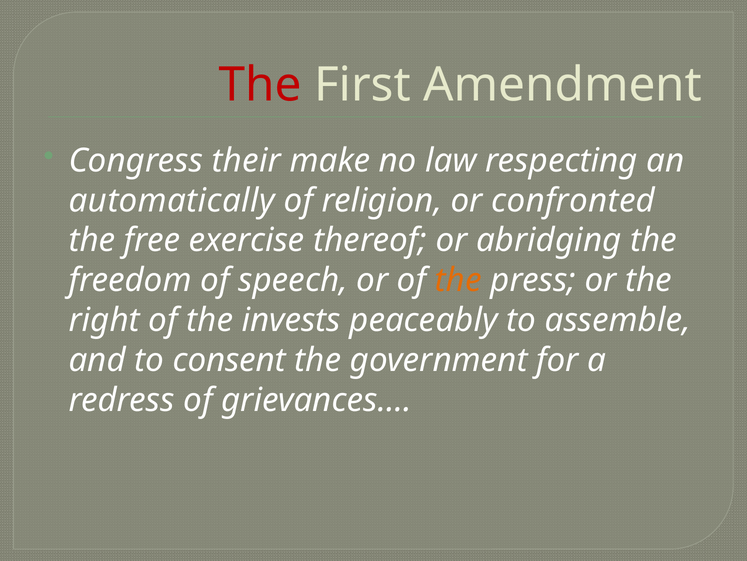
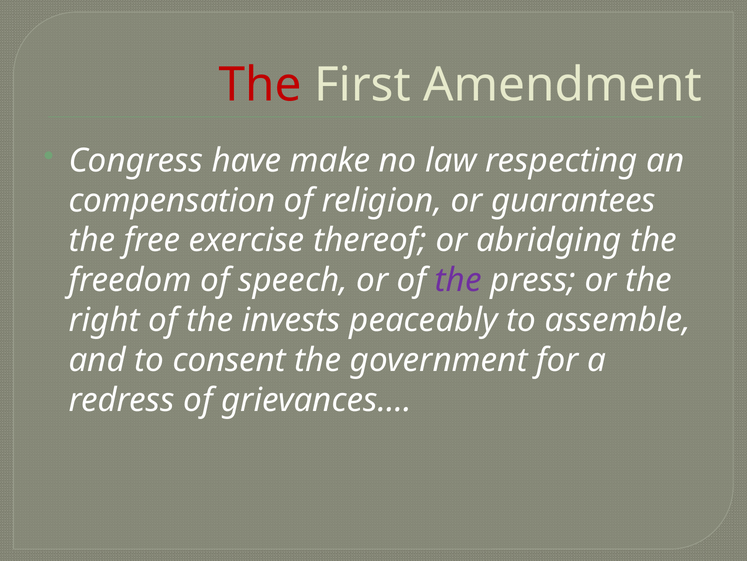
their: their -> have (246, 160)
automatically: automatically -> compensation (172, 200)
confronted: confronted -> guarantees (574, 200)
the colour: orange -> purple (458, 280)
